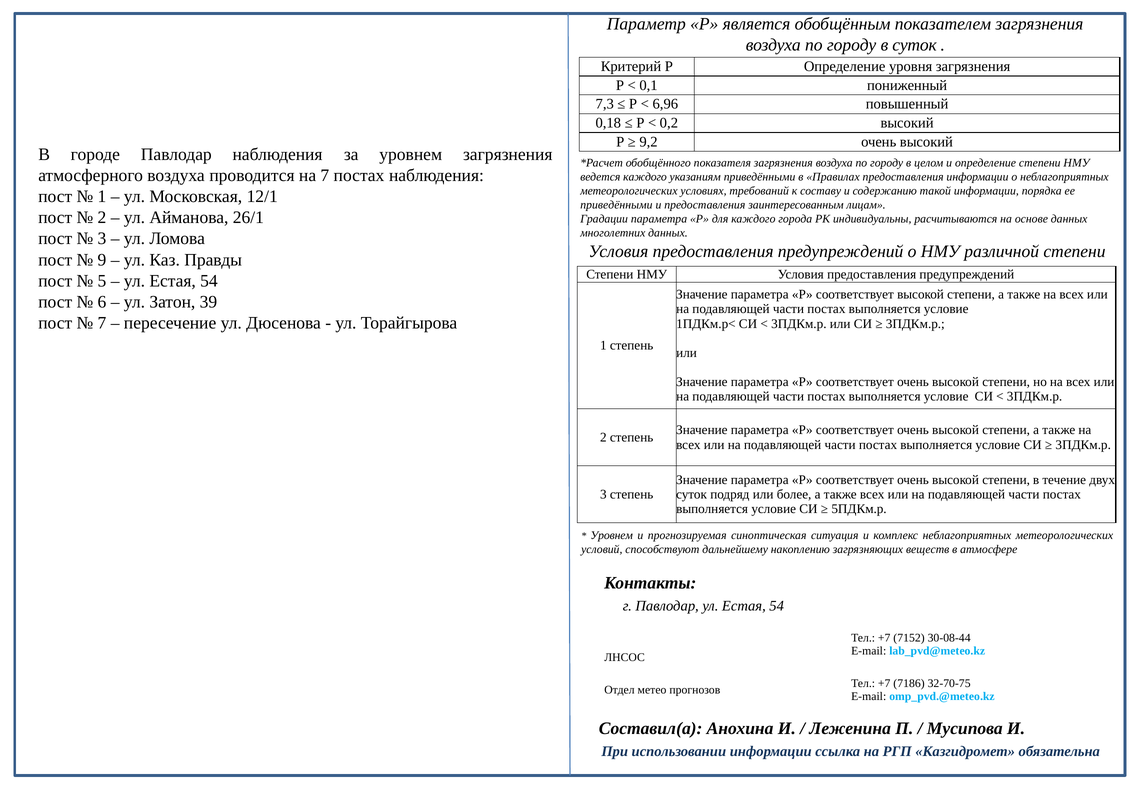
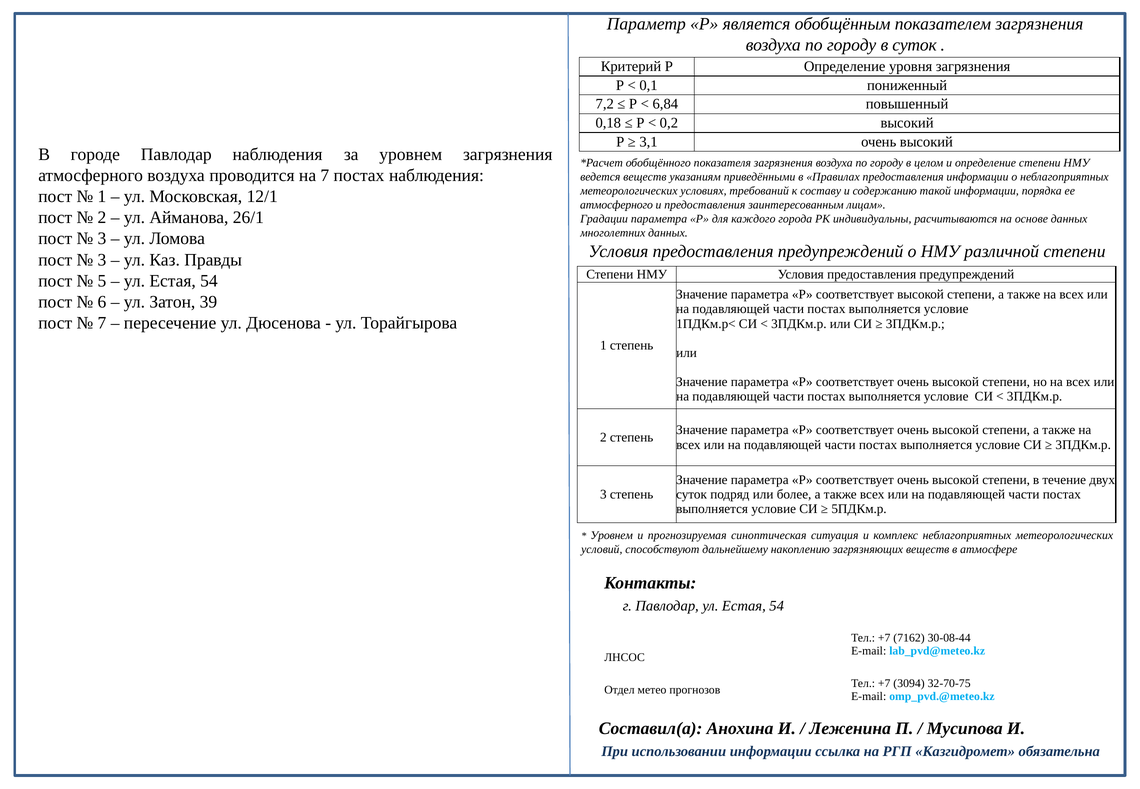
7,3: 7,3 -> 7,2 (605, 104)
6,96: 6,96 -> 6,84 (665, 104)
9,2: 9,2 -> 3,1 (649, 142)
ведется каждого: каждого -> веществ (645, 177)
приведёнными: приведёнными -> атмосферного (616, 205)
9: 9 -> 3 (102, 260)
7152: 7152 -> 7162 (909, 638)
7186: 7186 -> 3094 (909, 684)
